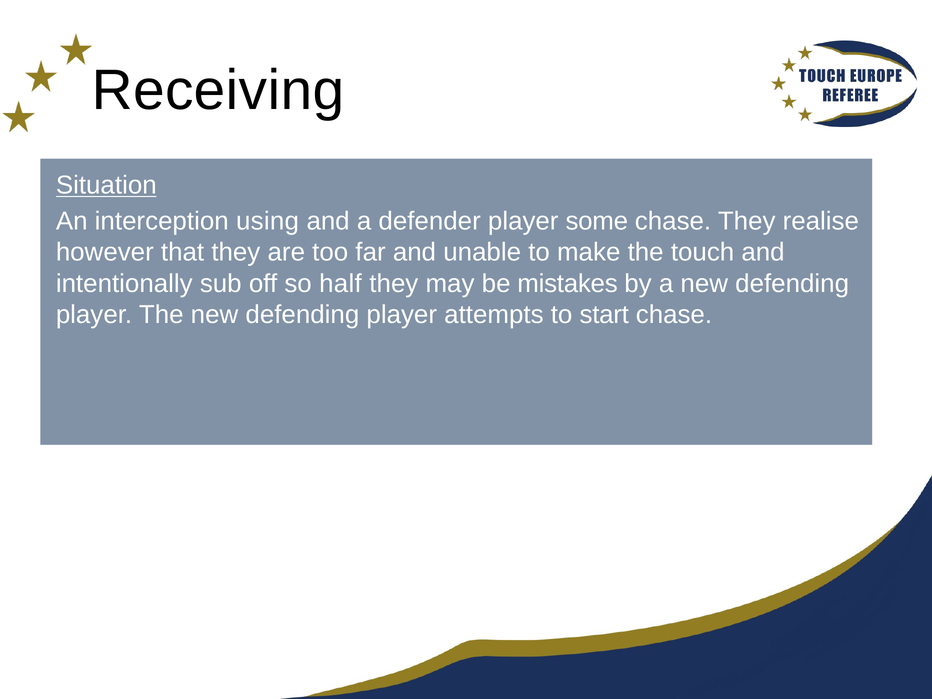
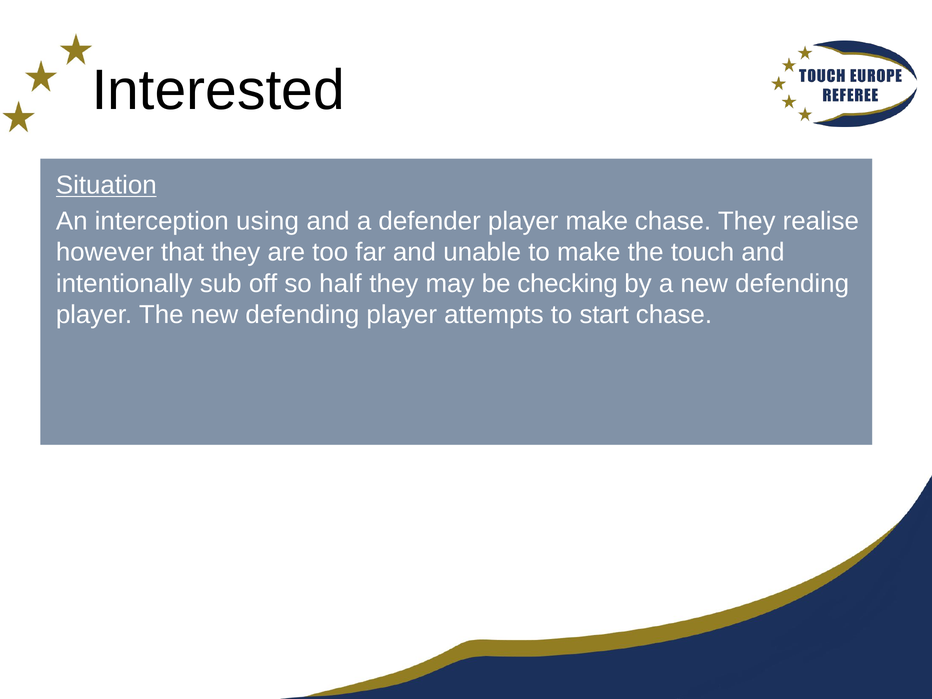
Receiving: Receiving -> Interested (218, 90)
player some: some -> make (597, 221)
mistakes: mistakes -> checking (568, 284)
